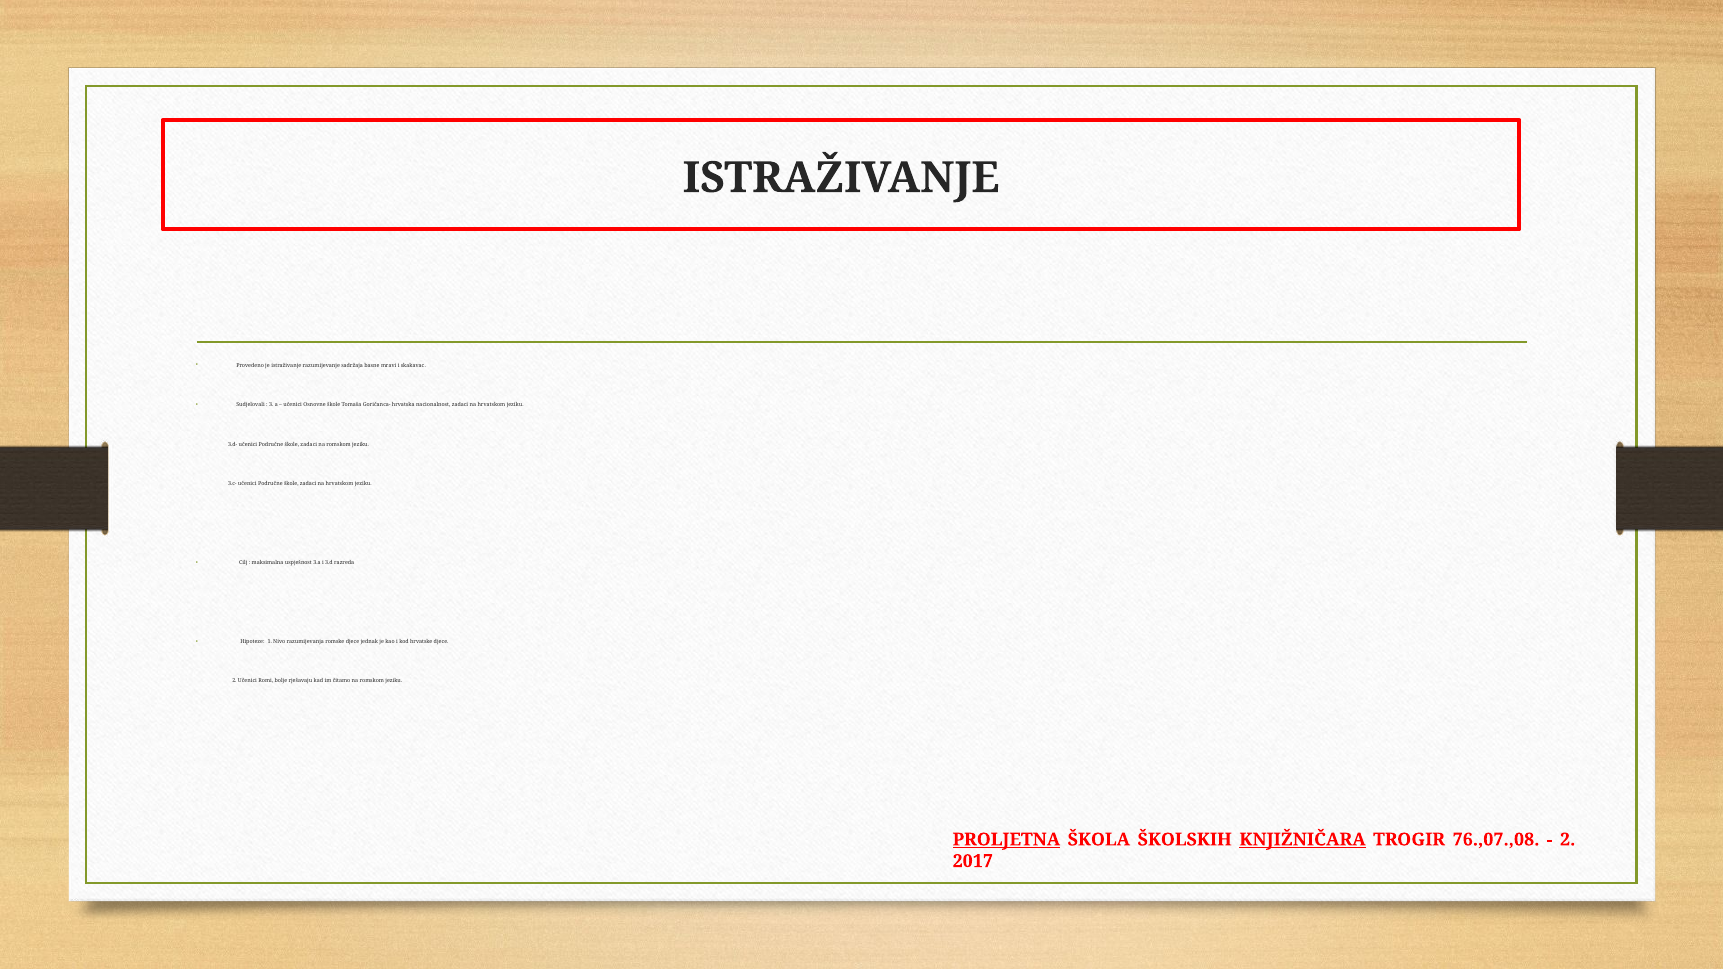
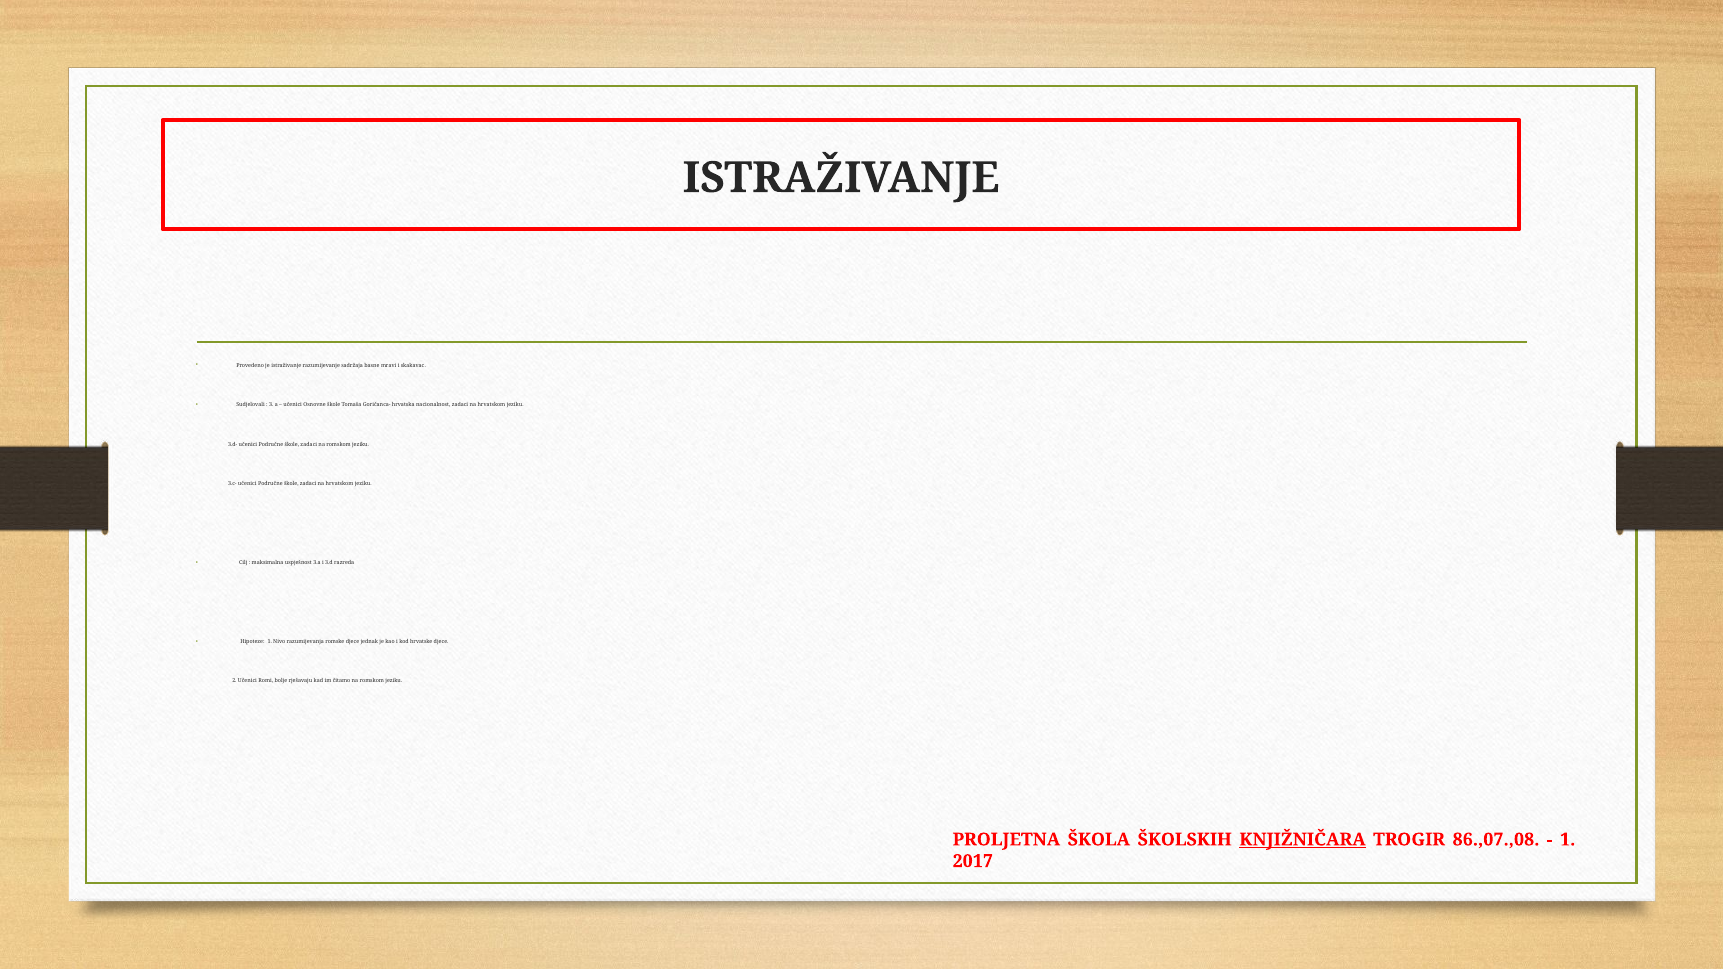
PROLJETNA underline: present -> none (1006, 840)
76.,07.,08: 76.,07.,08 -> 86.,07.,08 (1496, 840)
2: 2 -> 1 (1568, 840)
